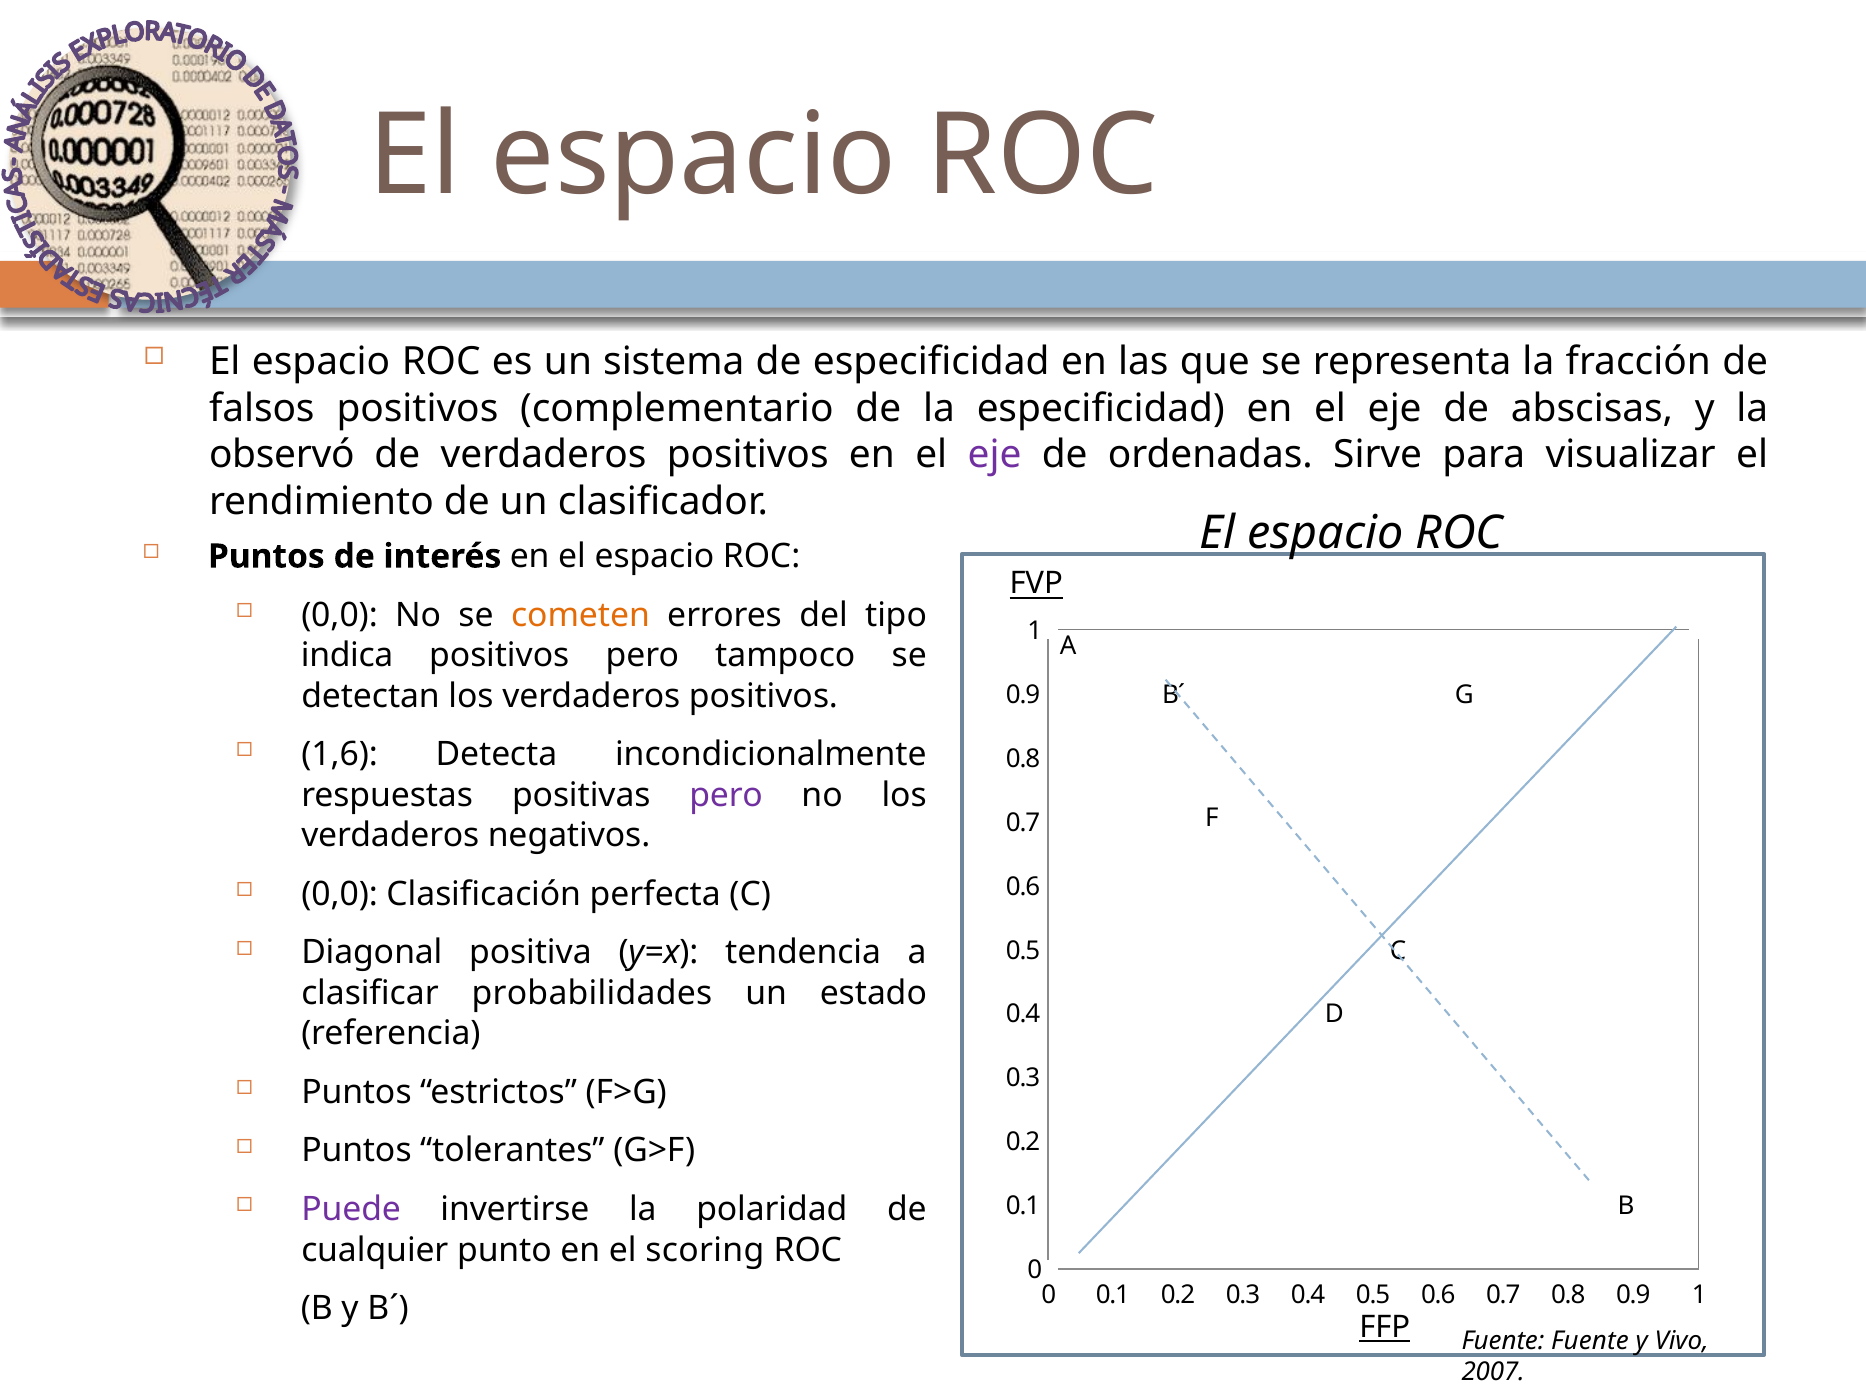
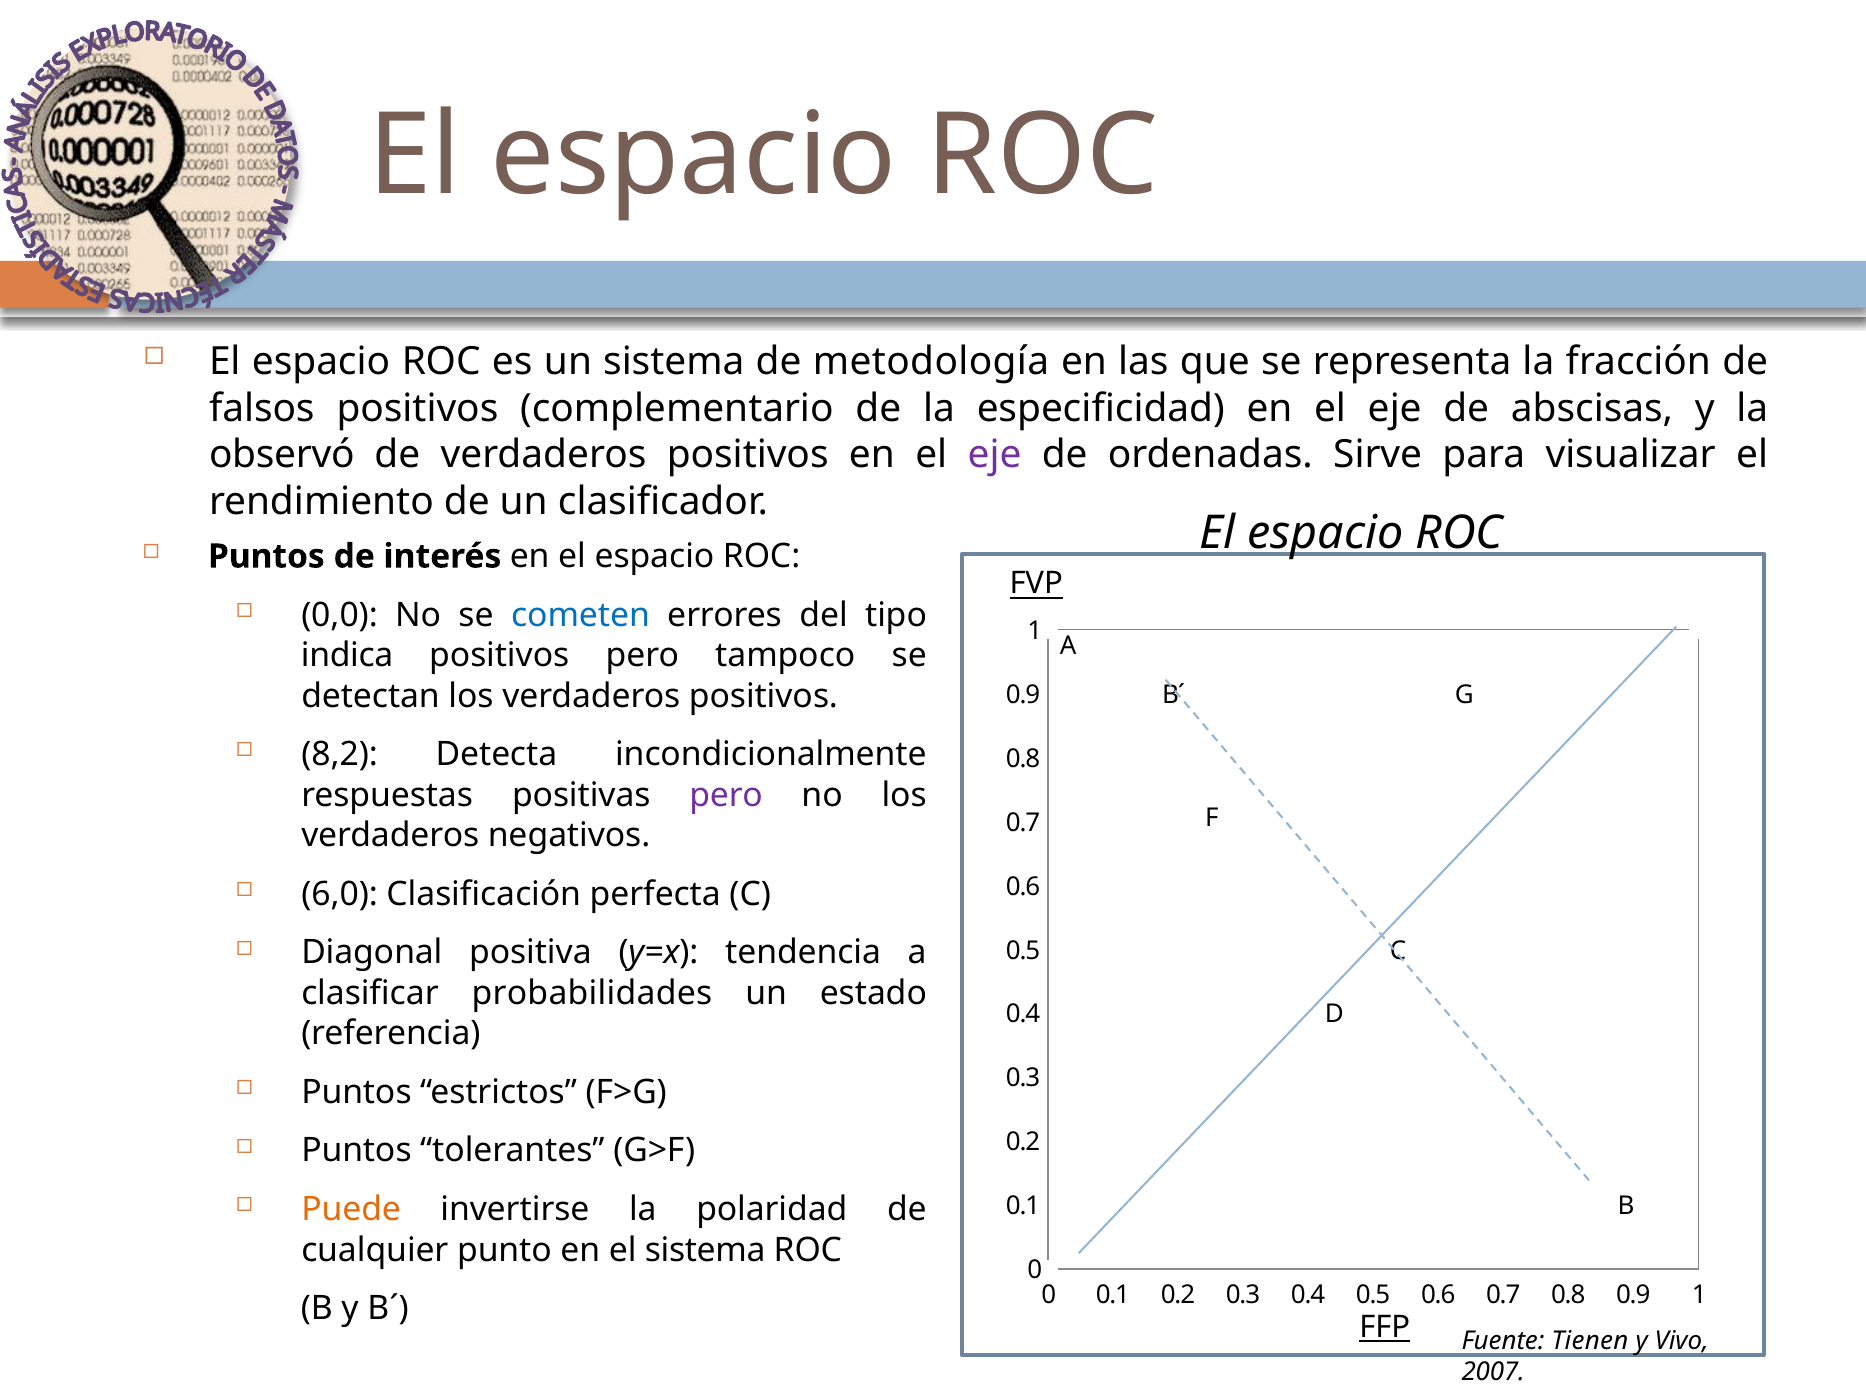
de especificidad: especificidad -> metodología (931, 362)
cometen colour: orange -> blue (580, 615)
1,6: 1,6 -> 8,2 (340, 755)
0,0: 0,0 -> 6,0 (340, 894)
Puede colour: purple -> orange (351, 1210)
el scoring: scoring -> sistema (705, 1250)
Fuente Fuente: Fuente -> Tienen (1590, 1341)
